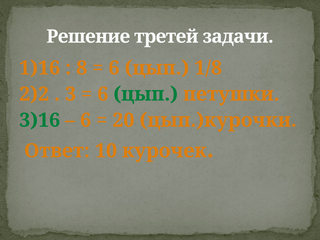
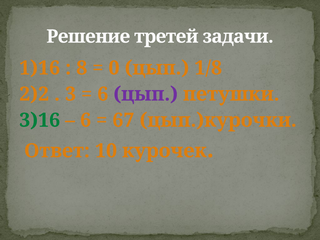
6: 6 -> 0 (114, 68)
цып colour: green -> purple (146, 94)
20: 20 -> 67 (123, 120)
